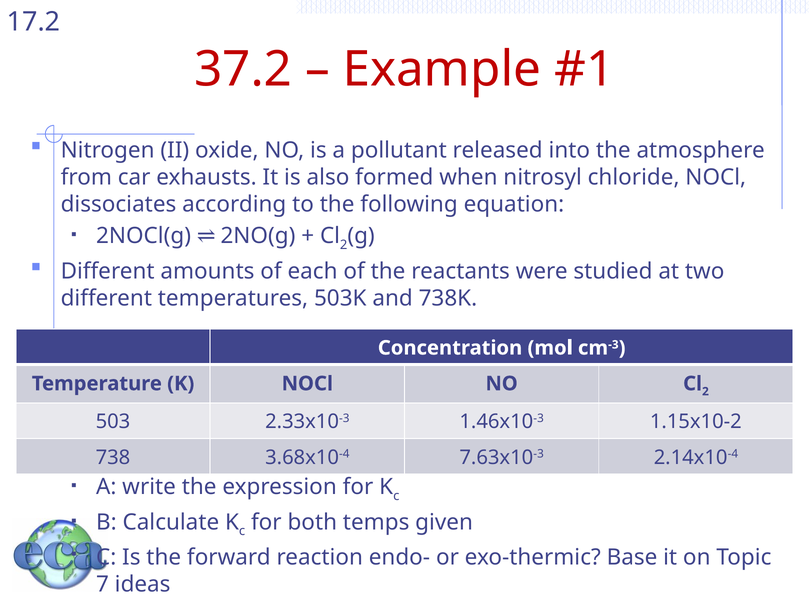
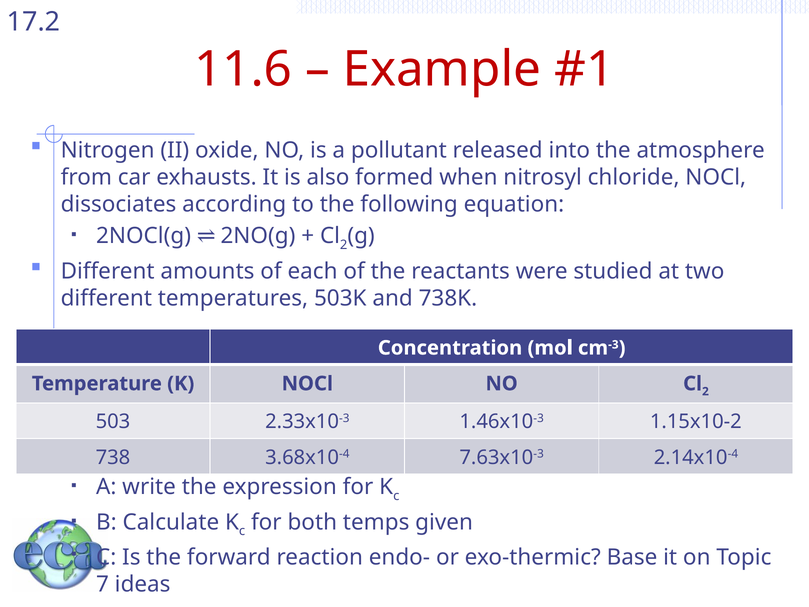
37.2: 37.2 -> 11.6 (243, 69)
